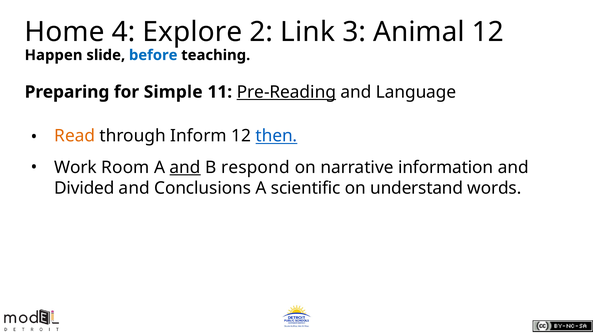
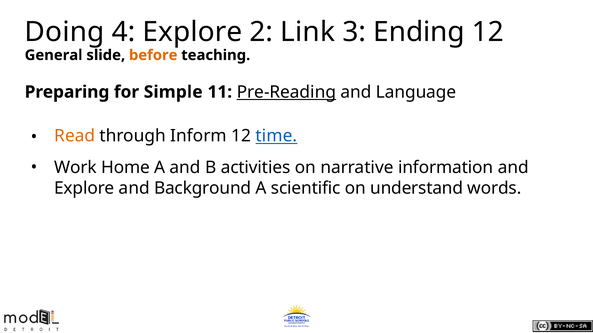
Home: Home -> Doing (65, 32)
Animal: Animal -> Ending (419, 32)
Happen: Happen -> General (54, 55)
before colour: blue -> orange (153, 55)
then: then -> time (276, 136)
Room: Room -> Home (126, 168)
and underline: present -> none (185, 168)
respond: respond -> activities (256, 168)
Divided: Divided -> Explore (84, 188)
Conclusions: Conclusions -> Background (203, 188)
